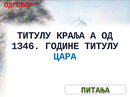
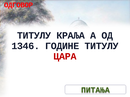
ЦАРА colour: blue -> red (65, 57)
